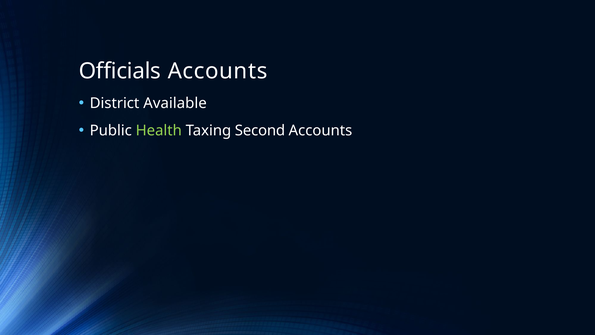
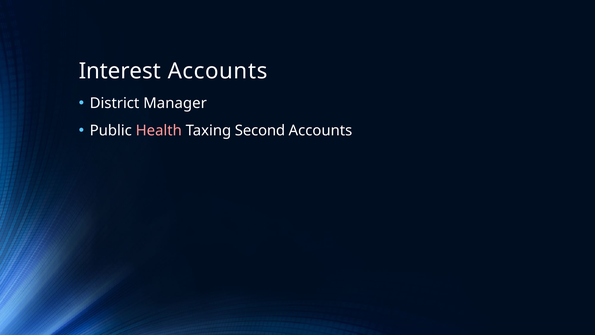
Officials: Officials -> Interest (120, 71)
Available: Available -> Manager (175, 103)
Health colour: light green -> pink (159, 130)
